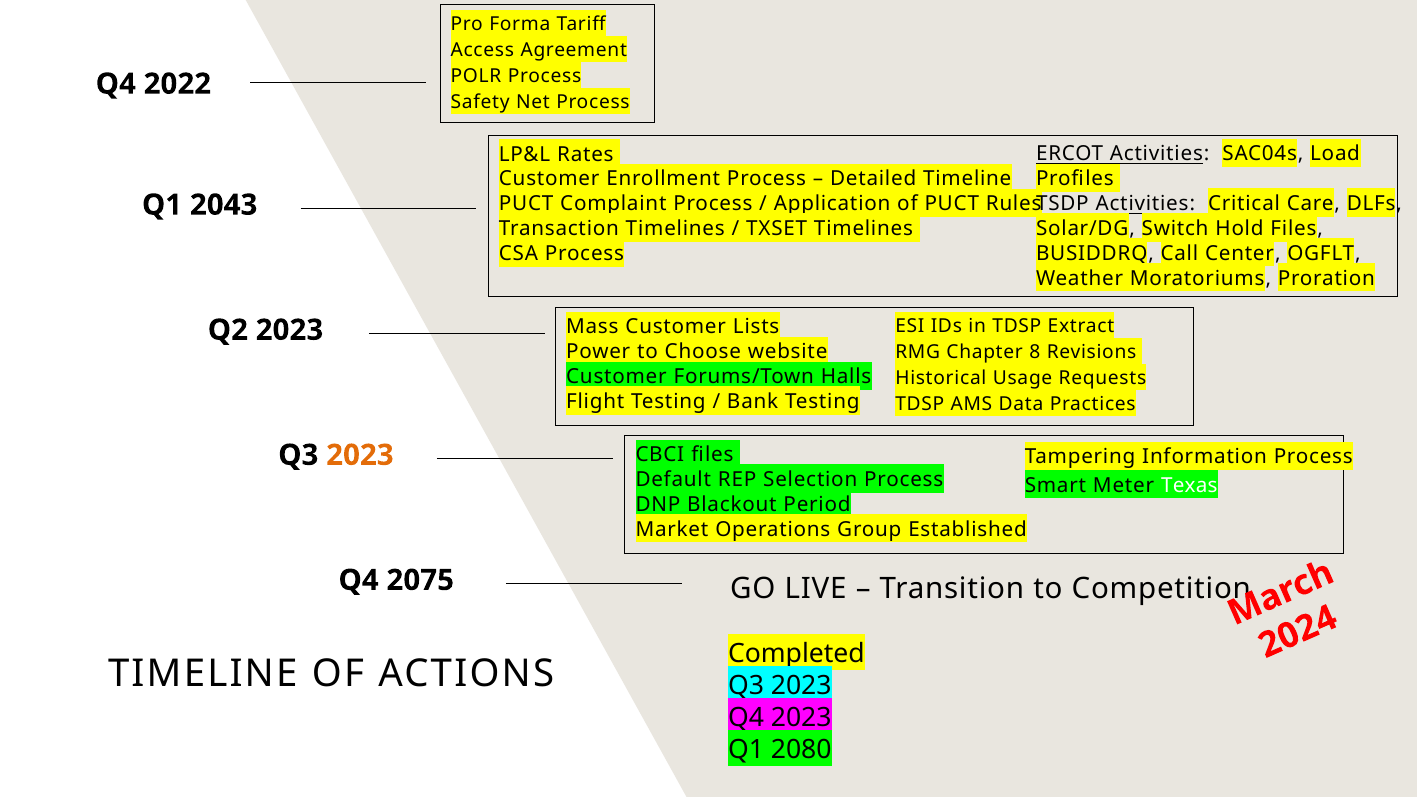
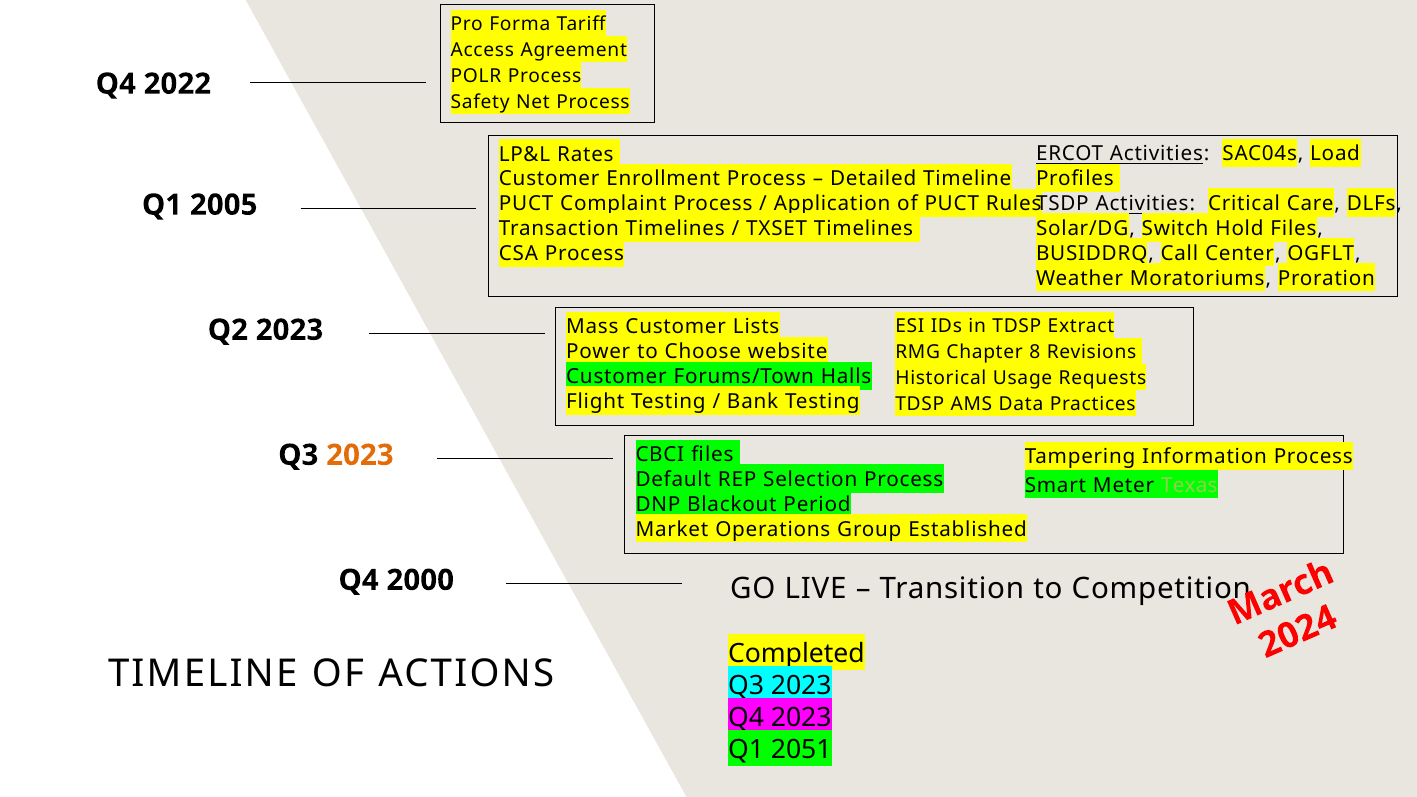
2043: 2043 -> 2005 (224, 205)
Texas colour: white -> light green (1189, 485)
2075: 2075 -> 2000 (420, 580)
2080: 2080 -> 2051 (801, 749)
